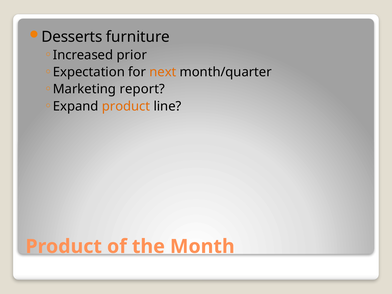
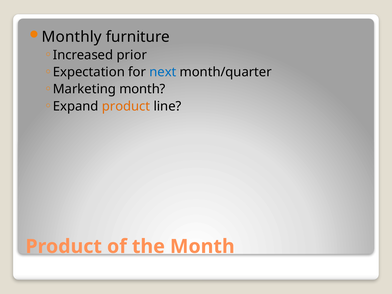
Desserts: Desserts -> Monthly (72, 37)
next colour: orange -> blue (163, 72)
Marketing report: report -> month (142, 89)
